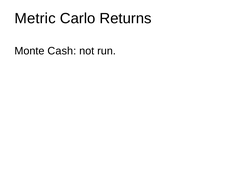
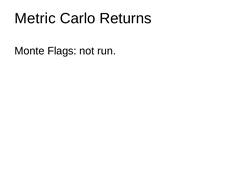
Cash: Cash -> Flags (62, 51)
